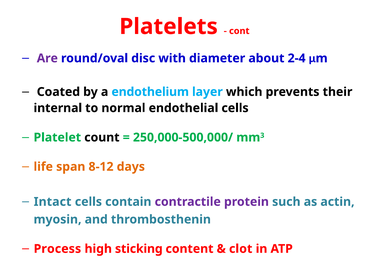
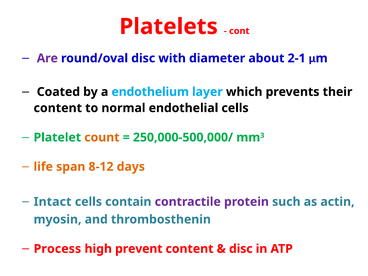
2-4: 2-4 -> 2-1 (297, 58)
internal: internal -> content (58, 108)
count colour: black -> orange (102, 137)
sticking: sticking -> prevent (139, 249)
clot: clot -> disc (241, 249)
